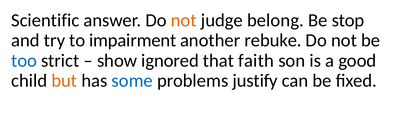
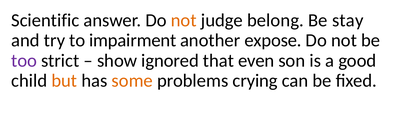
stop: stop -> stay (348, 20)
rebuke: rebuke -> expose (273, 41)
too colour: blue -> purple (24, 61)
faith: faith -> even (256, 61)
some colour: blue -> orange (132, 81)
justify: justify -> crying (255, 81)
